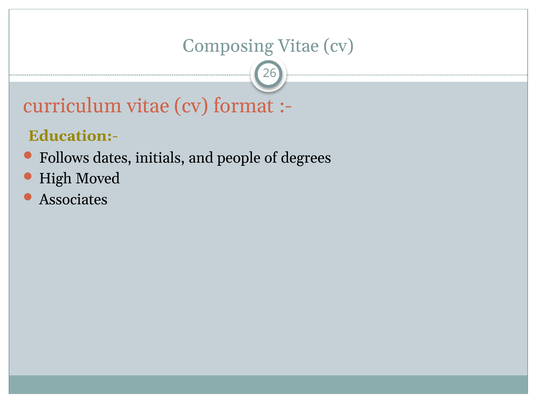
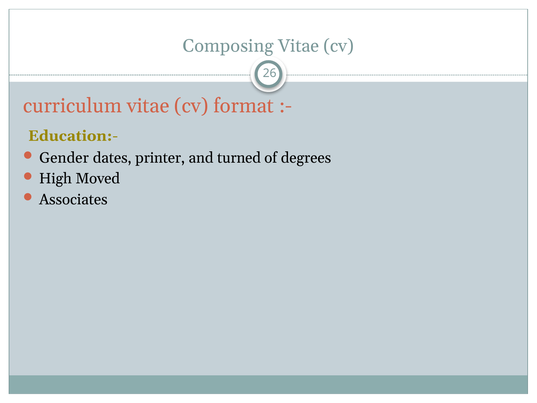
Follows: Follows -> Gender (64, 158)
initials: initials -> printer (160, 158)
people: people -> turned (239, 158)
